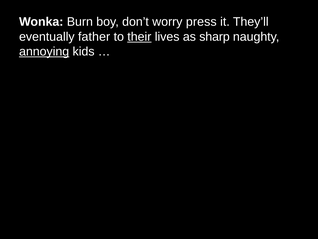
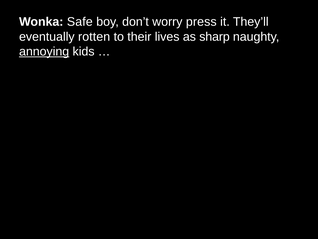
Burn: Burn -> Safe (80, 22)
father: father -> rotten (94, 37)
their underline: present -> none (139, 37)
